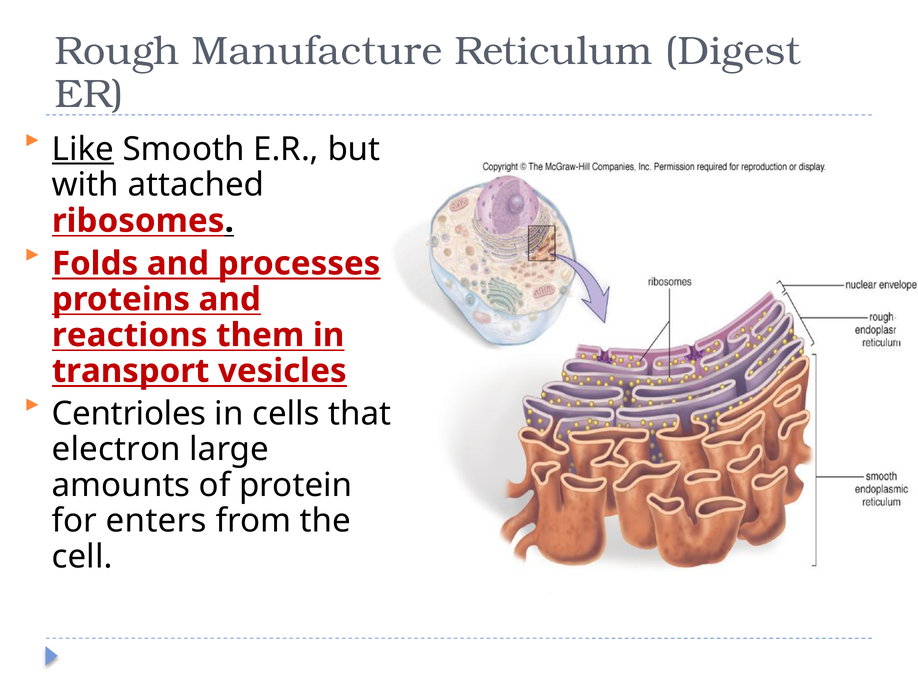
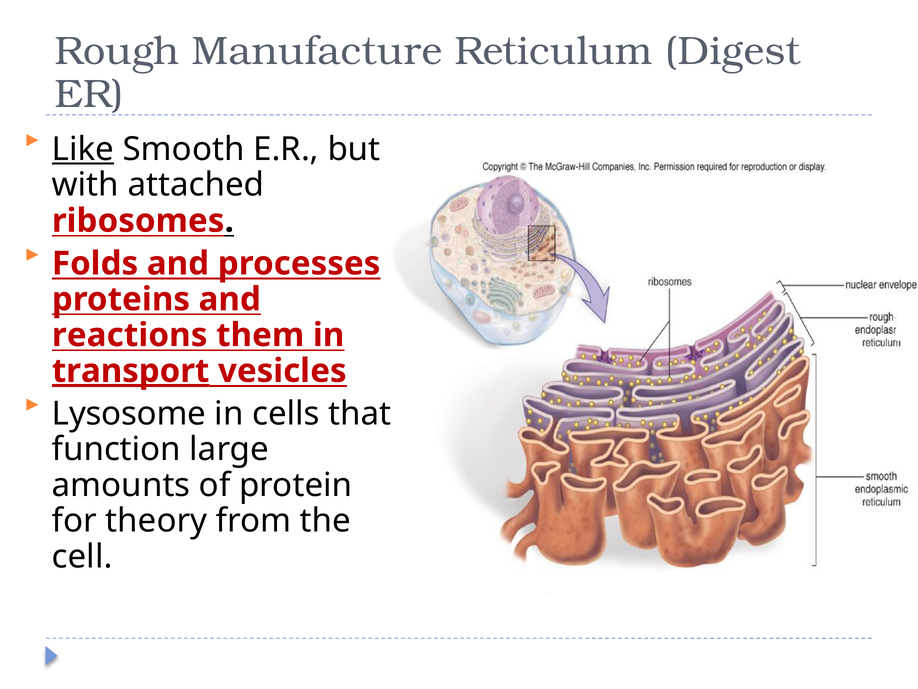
transport underline: none -> present (131, 371)
Centrioles: Centrioles -> Lysosome (129, 413)
electron: electron -> function (116, 449)
enters: enters -> theory (156, 521)
